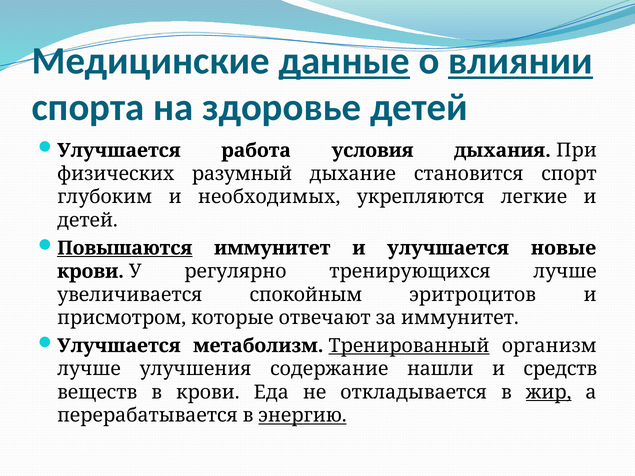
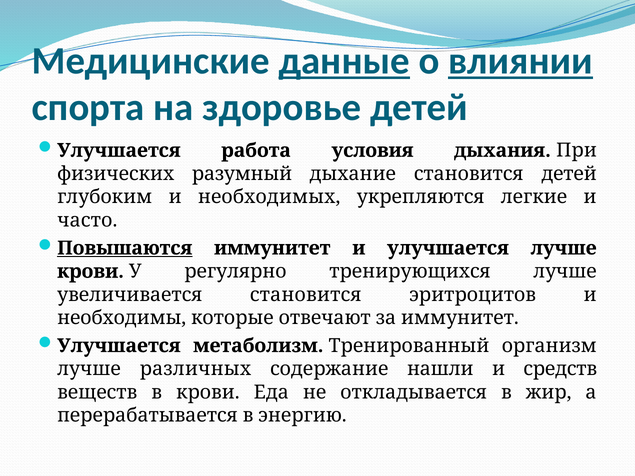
становится спорт: спорт -> детей (569, 174)
детей: детей -> часто (87, 220)
улучшается новые: новые -> лучше (564, 248)
увеличивается спокойным: спокойным -> становится (306, 295)
присмотром: присмотром -> необходимы (122, 318)
Тренированный underline: present -> none (409, 346)
улучшения: улучшения -> различных (195, 369)
жир underline: present -> none (549, 392)
энергию underline: present -> none (303, 416)
